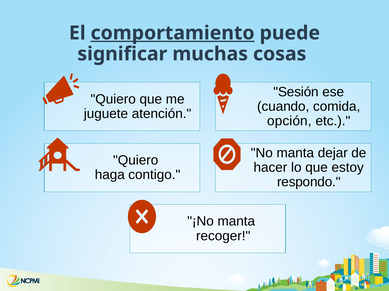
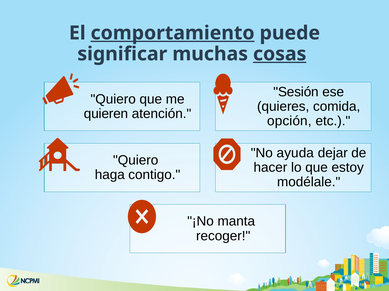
cosas underline: none -> present (280, 54)
cuando: cuando -> quieres (283, 107)
juguete: juguete -> quieren (106, 114)
No manta: manta -> ayuda (295, 153)
respondo: respondo -> modélale (309, 182)
